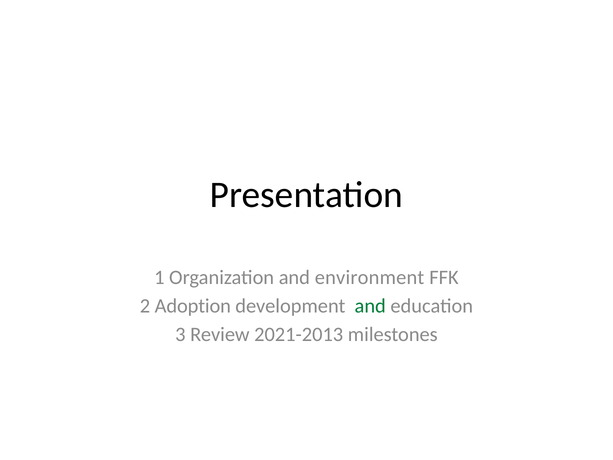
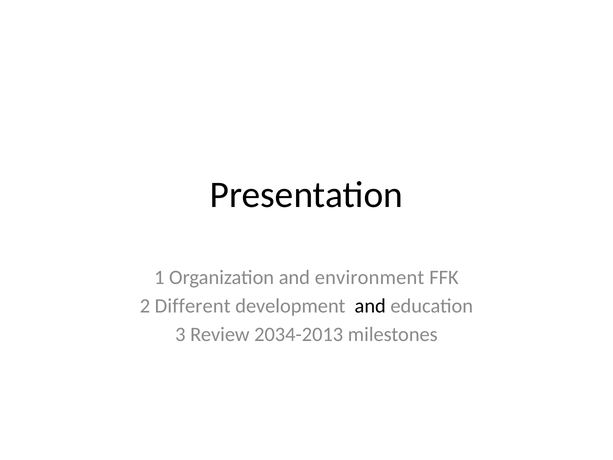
Adoption: Adoption -> Different (193, 306)
and colour: green -> black (370, 306)
2021-2013: 2021-2013 -> 2034-2013 (299, 334)
